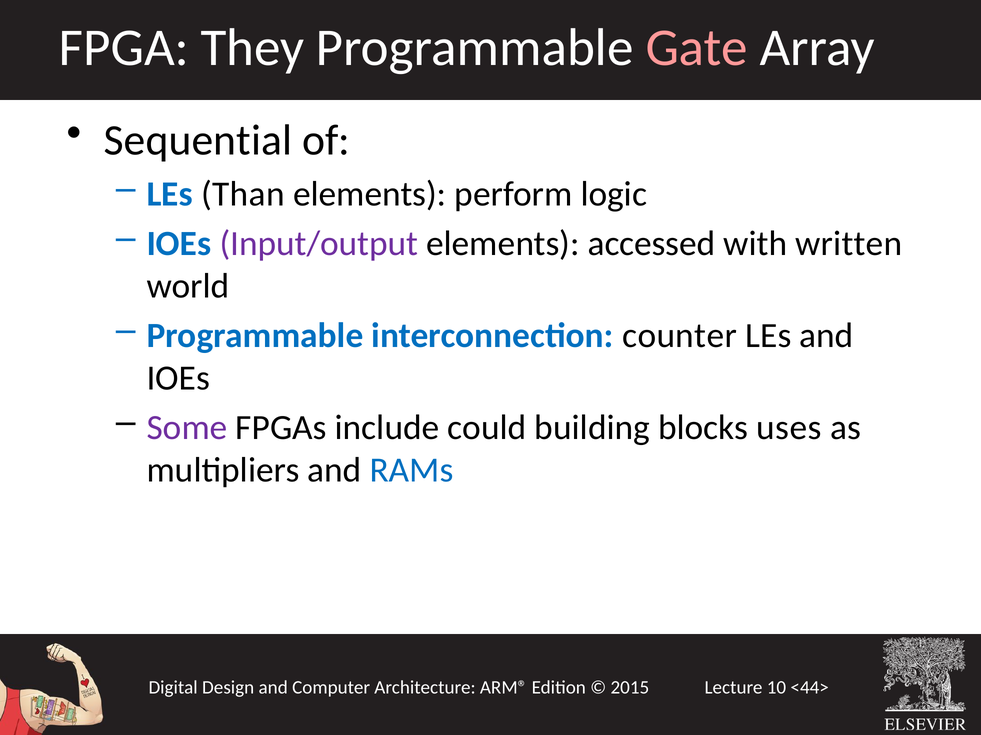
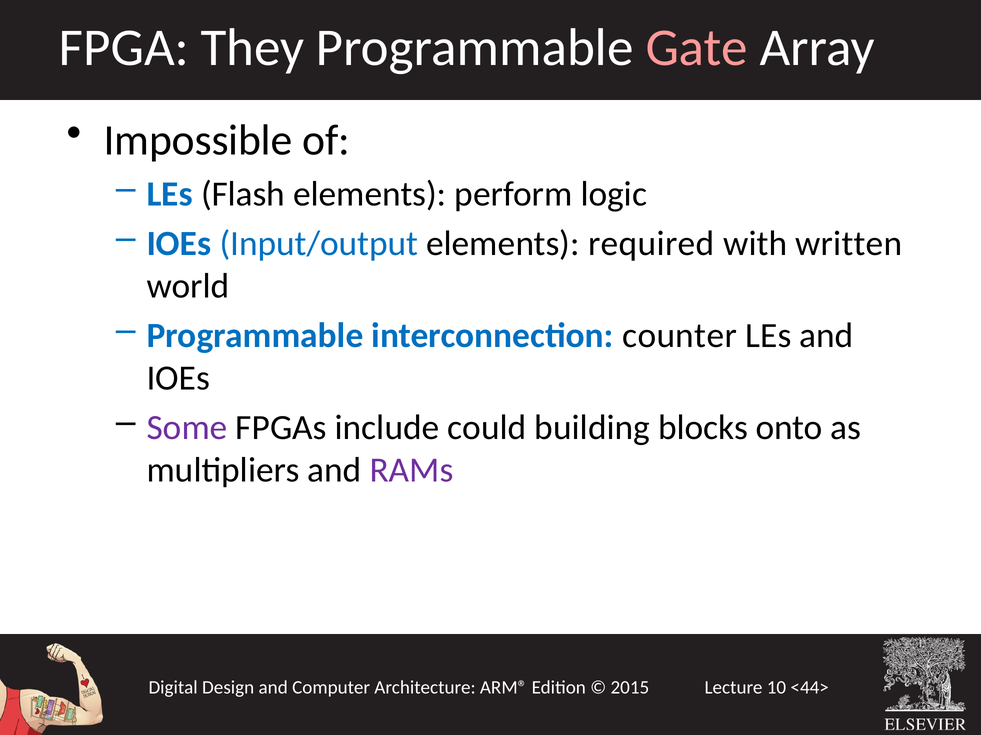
Sequential: Sequential -> Impossible (198, 140)
Than: Than -> Flash (243, 194)
Input/output colour: purple -> blue (319, 244)
accessed: accessed -> required (651, 244)
uses: uses -> onto (789, 428)
RAMs colour: blue -> purple (412, 470)
